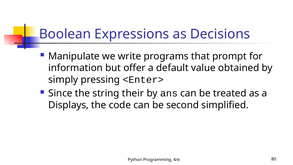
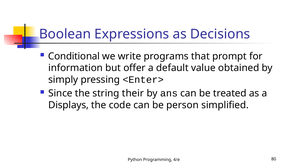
Manipulate: Manipulate -> Conditional (74, 56)
second: second -> person (183, 105)
